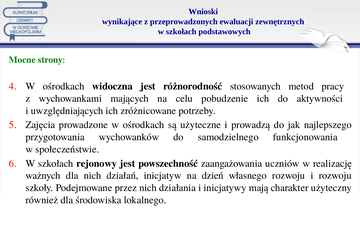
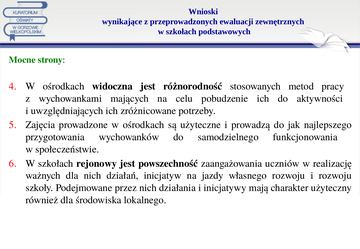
dzień: dzień -> jazdy (213, 176)
